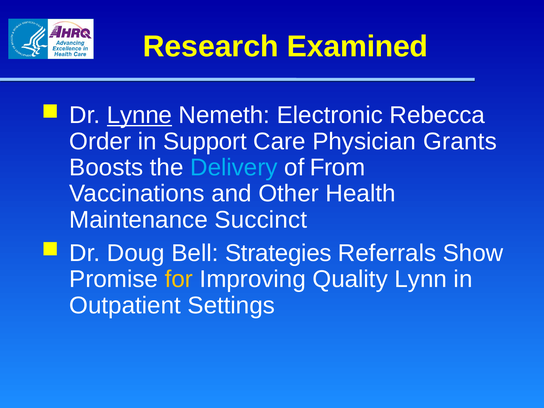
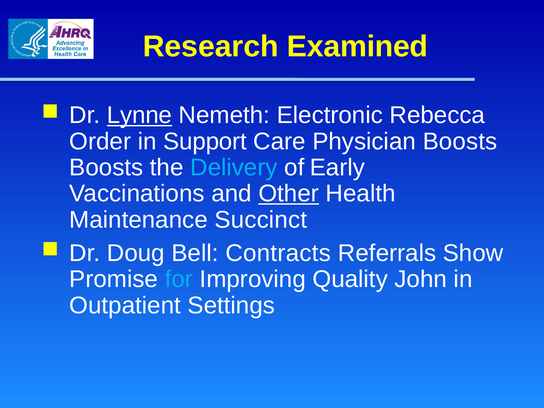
Physician Grants: Grants -> Boosts (460, 141)
From: From -> Early (337, 168)
Other underline: none -> present (289, 194)
Strategies: Strategies -> Contracts (278, 253)
for colour: yellow -> light blue (179, 279)
Lynn: Lynn -> John (421, 279)
